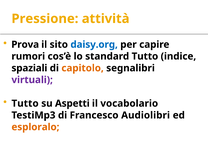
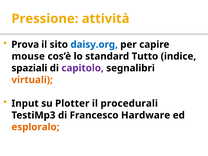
rumori: rumori -> mouse (28, 56)
capitolo colour: orange -> purple (83, 68)
virtuali colour: purple -> orange (32, 80)
Tutto: Tutto -> Input (25, 103)
Aspetti: Aspetti -> Plotter (72, 103)
vocabolario: vocabolario -> procedurali (129, 103)
Audiolibri: Audiolibri -> Hardware (146, 115)
